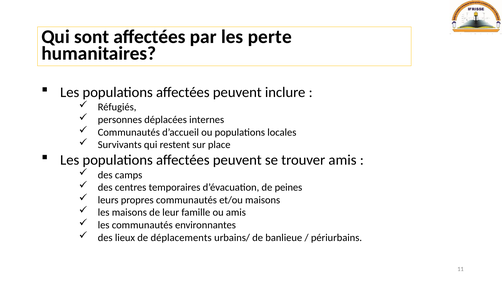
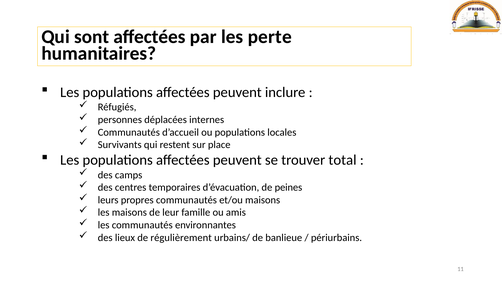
trouver amis: amis -> total (343, 160)
déplacements: déplacements -> régulièrement (181, 238)
